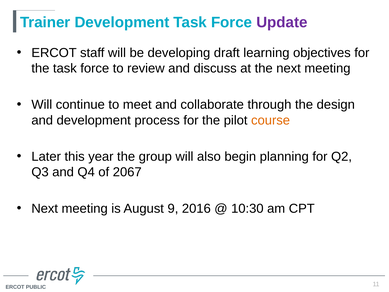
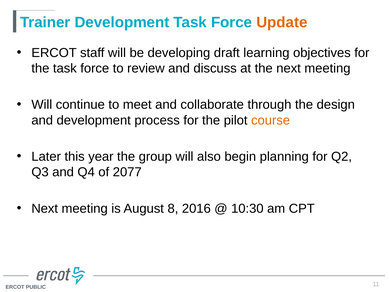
Update colour: purple -> orange (282, 22)
2067: 2067 -> 2077 (127, 172)
9: 9 -> 8 (173, 208)
